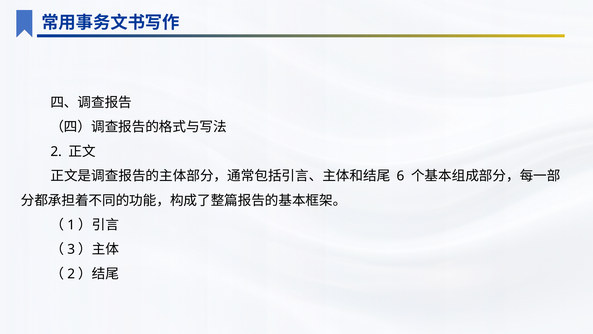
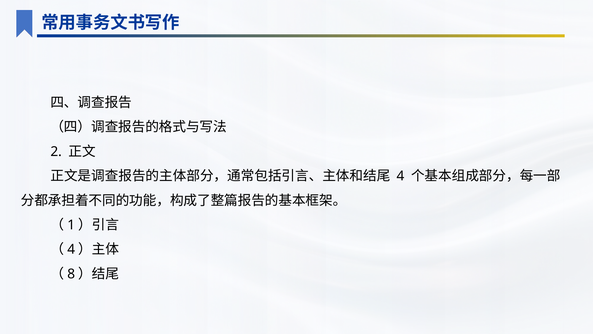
6: 6 -> 4 (400, 176)
3: 3 -> 4 (71, 249)
2: 2 -> 8 (71, 274)
